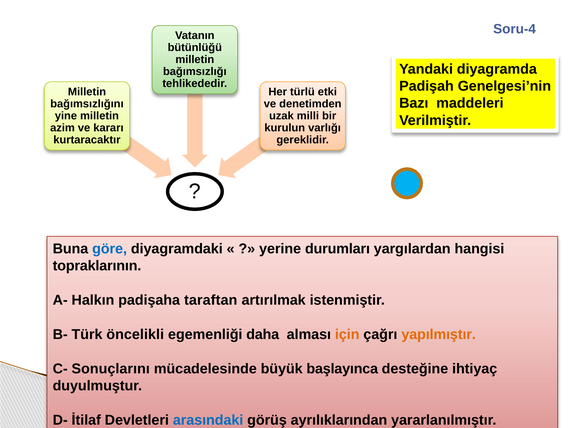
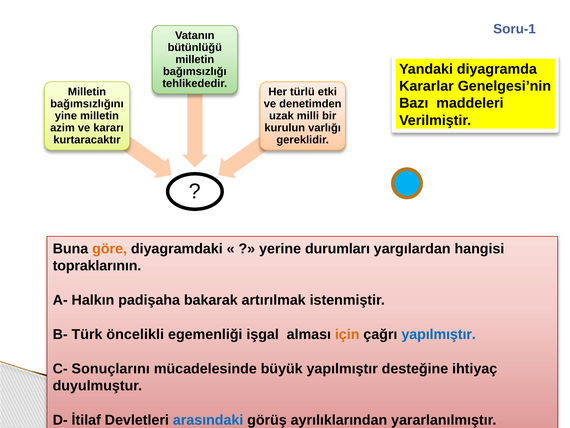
Soru-4: Soru-4 -> Soru-1 (515, 29)
Padişah: Padişah -> Kararlar (426, 86)
göre colour: blue -> orange (110, 249)
taraftan: taraftan -> bakarak (211, 300)
daha: daha -> işgal (263, 334)
yapılmıştır colour: orange -> blue (439, 334)
büyük başlayınca: başlayınca -> yapılmıştır (342, 368)
